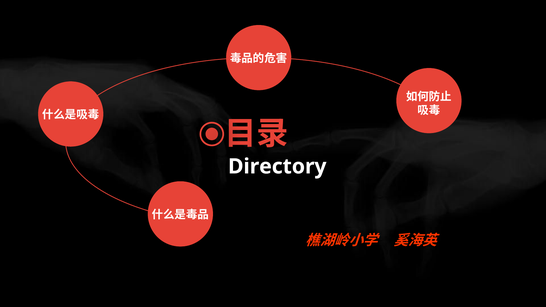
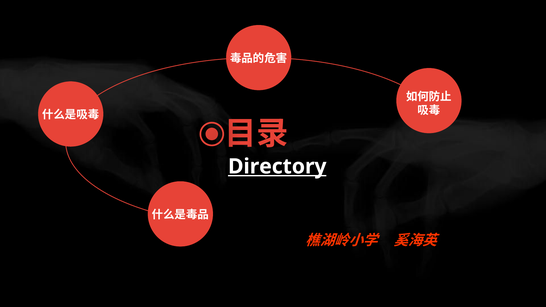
Directory underline: none -> present (277, 167)
